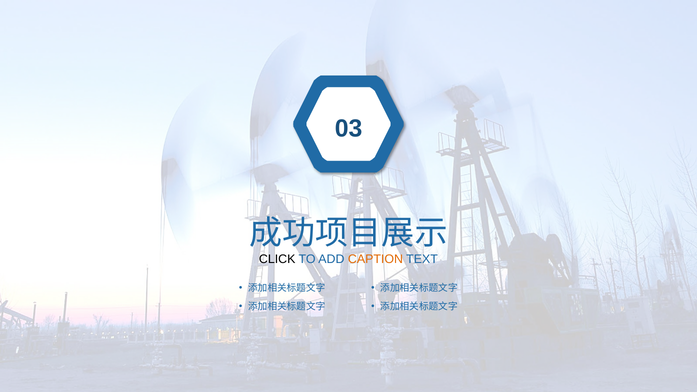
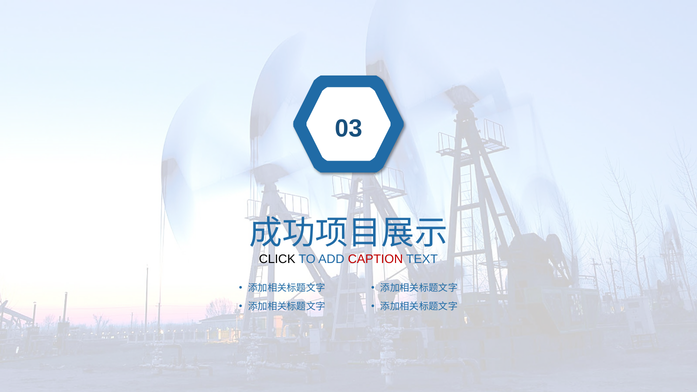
CAPTION colour: orange -> red (375, 259)
